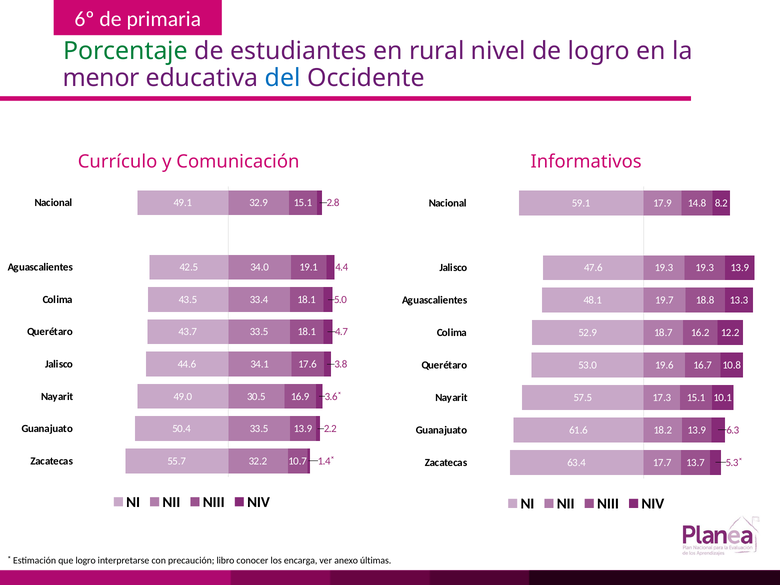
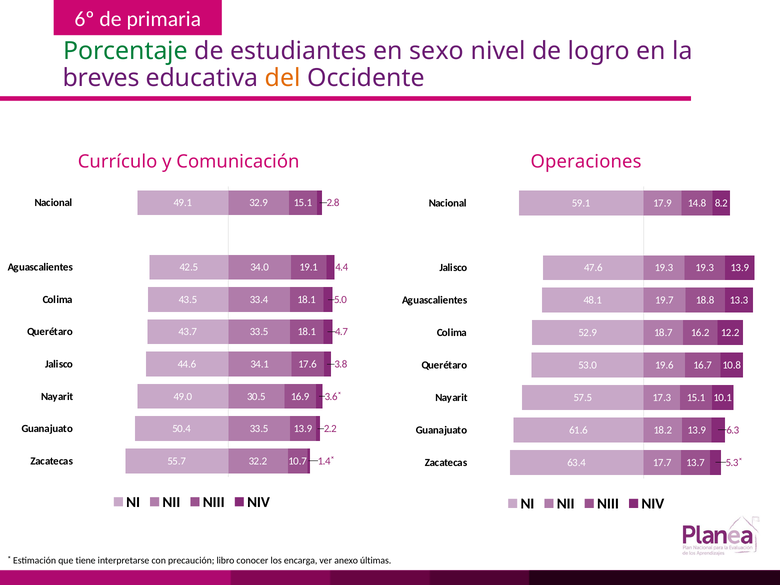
rural: rural -> sexo (437, 51)
menor: menor -> breves (101, 78)
del colour: blue -> orange (283, 78)
Informativos: Informativos -> Operaciones (586, 162)
que logro: logro -> tiene (86, 561)
